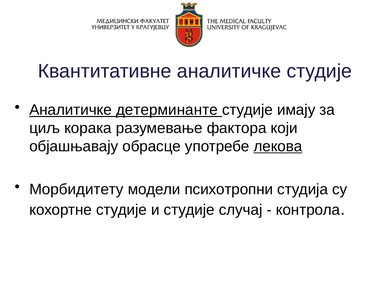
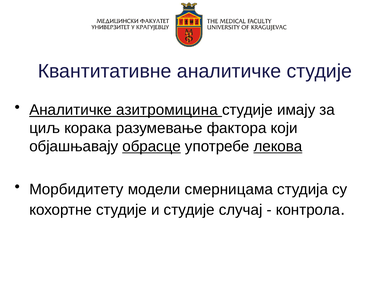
детерминанте: детерминанте -> азитромицина (167, 110)
обрасце underline: none -> present (152, 146)
психотропни: психотропни -> смерницама (229, 189)
